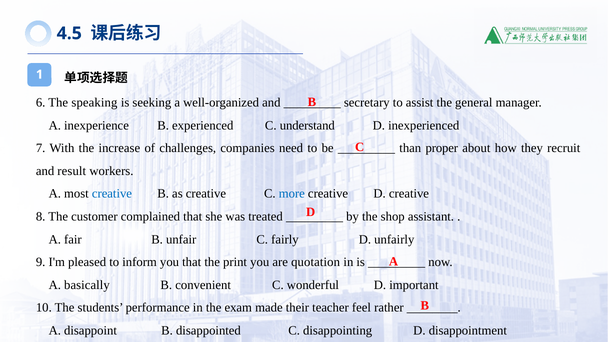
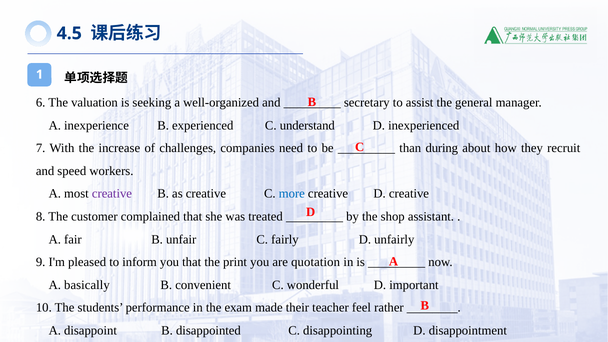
speaking: speaking -> valuation (95, 103)
proper: proper -> during (442, 148)
result: result -> speed (72, 171)
creative colour: blue -> purple (112, 194)
